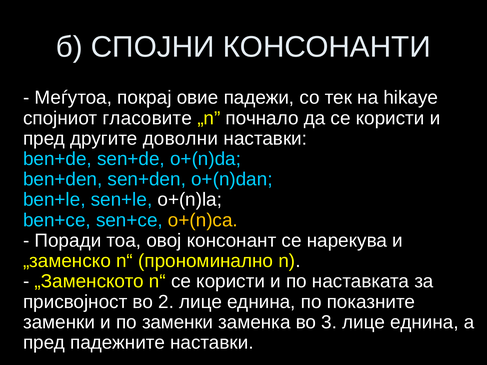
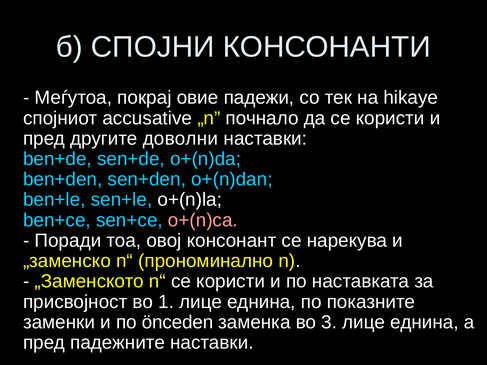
гласовите: гласовите -> accusative (147, 118)
o+(n)ca colour: yellow -> pink (203, 220)
2: 2 -> 1 (166, 302)
по заменки: заменки -> önceden (178, 322)
